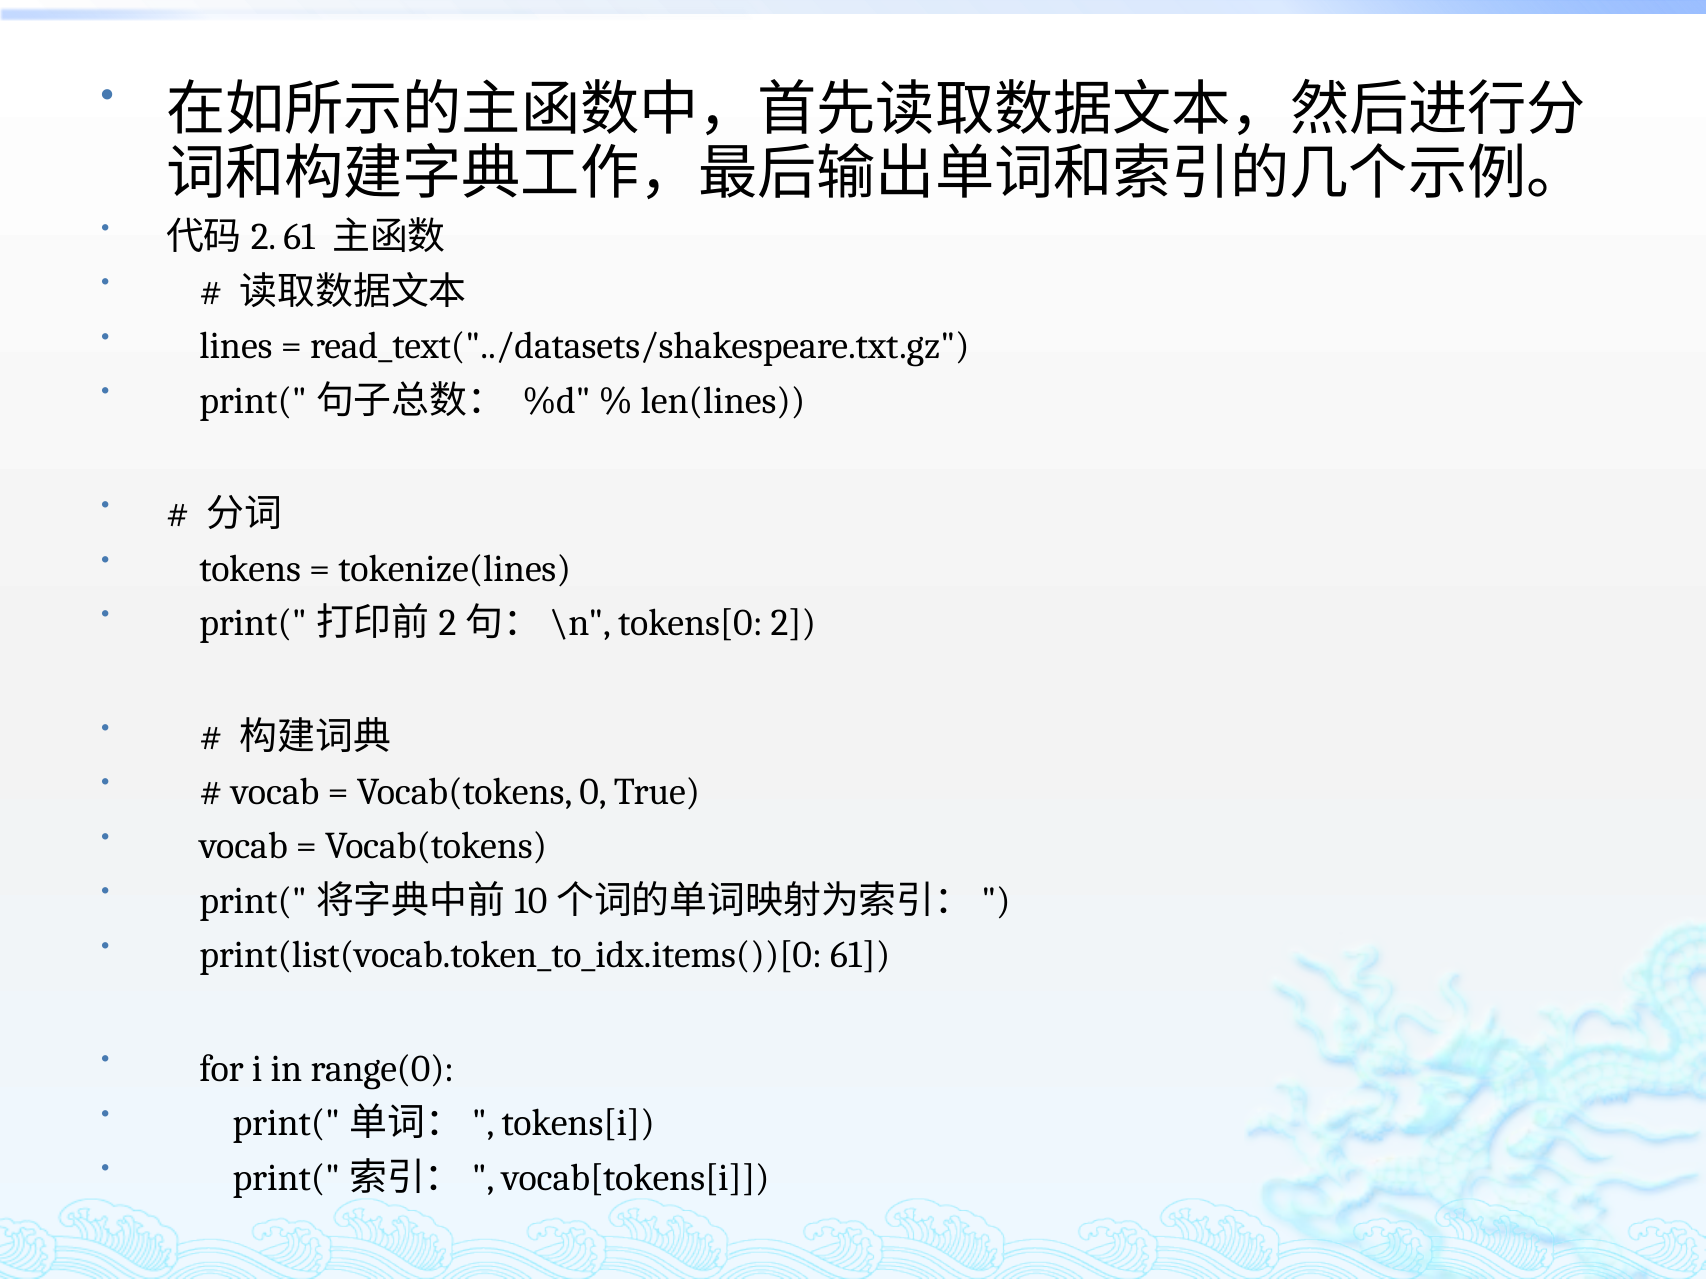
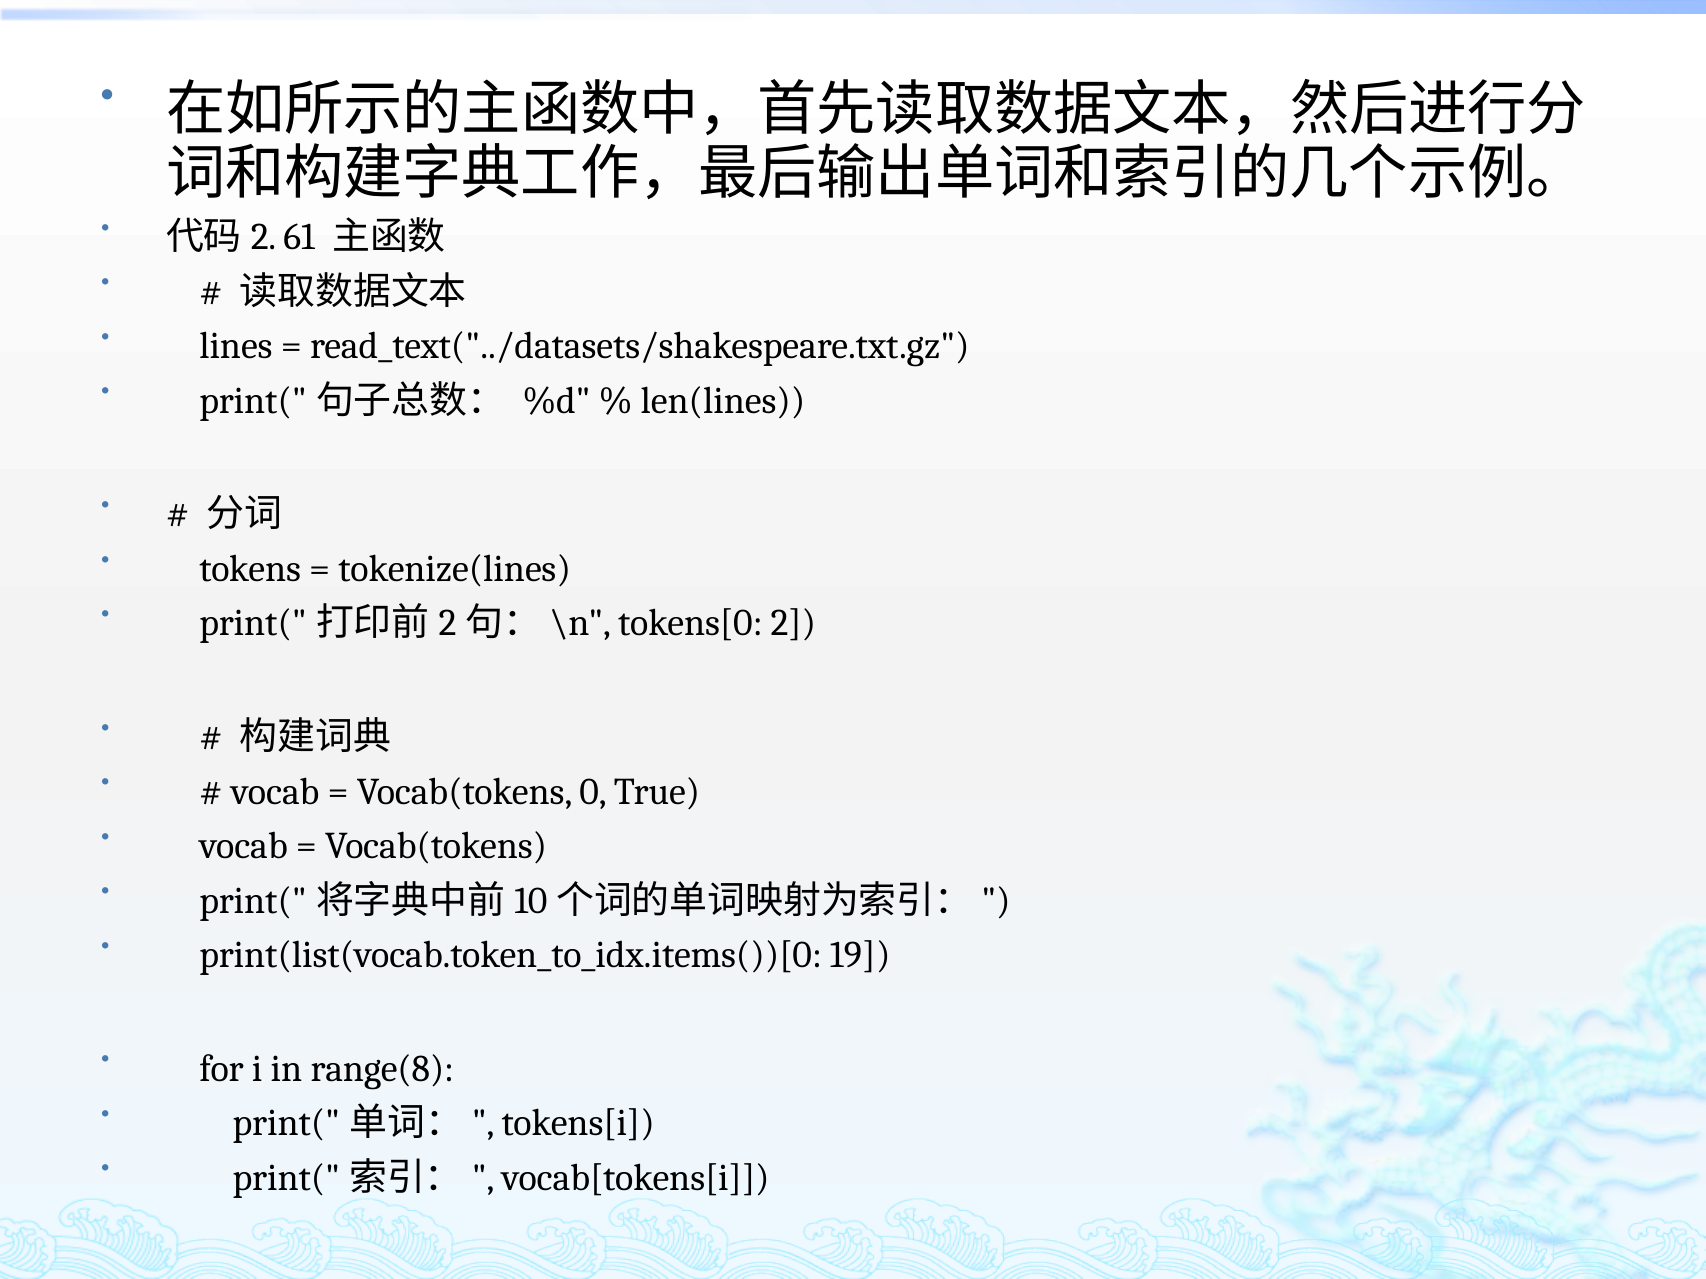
print(list(vocab.token_to_idx.items())[0 61: 61 -> 19 (860, 955)
range(0: range(0 -> range(8 (382, 1069)
